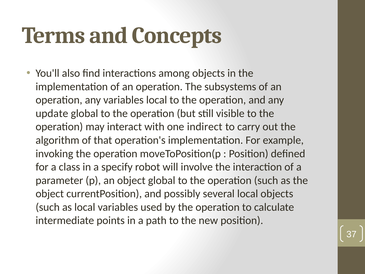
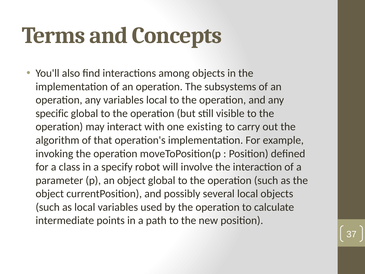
update: update -> specific (52, 113)
indirect: indirect -> existing (205, 127)
